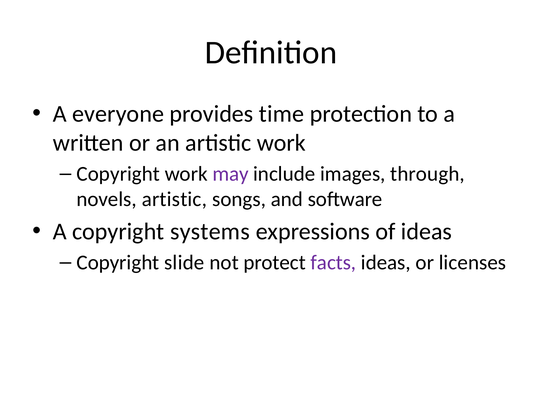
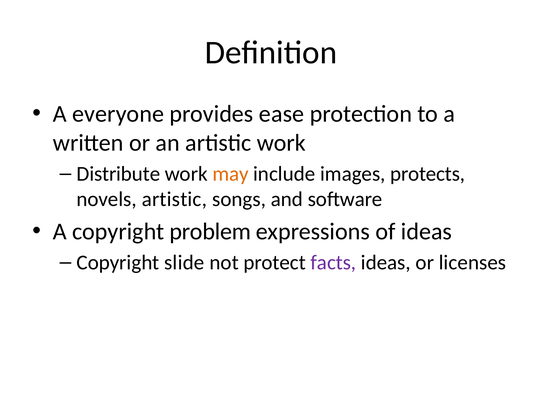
time: time -> ease (282, 114)
Copyright: Copyright -> Distribute (118, 174)
may colour: purple -> orange (230, 174)
through: through -> protects (428, 174)
systems: systems -> problem (210, 231)
